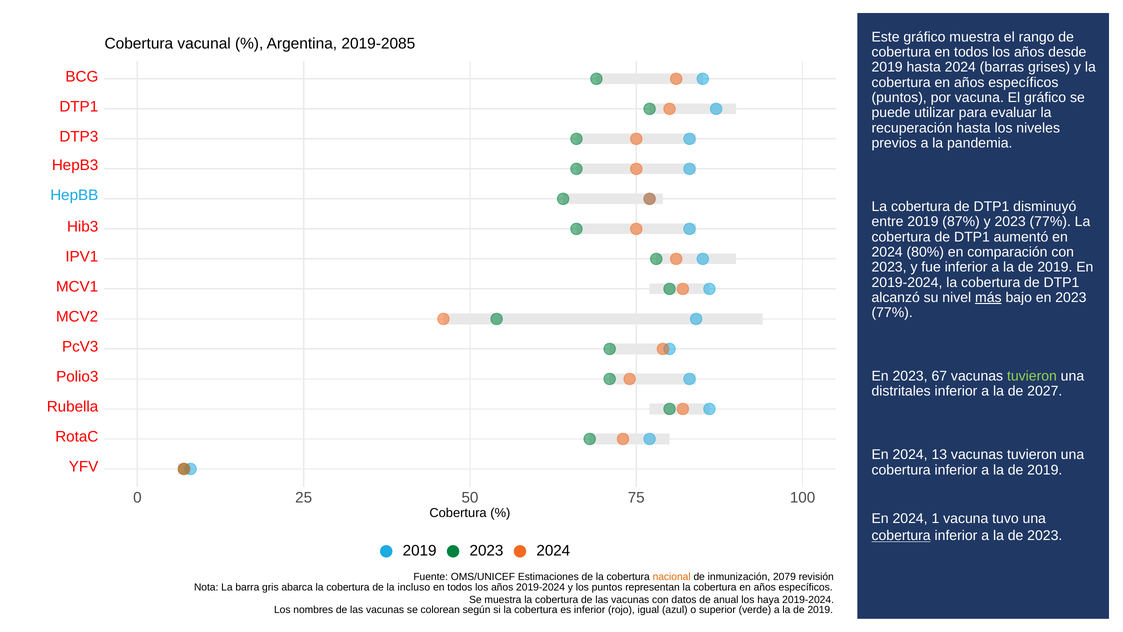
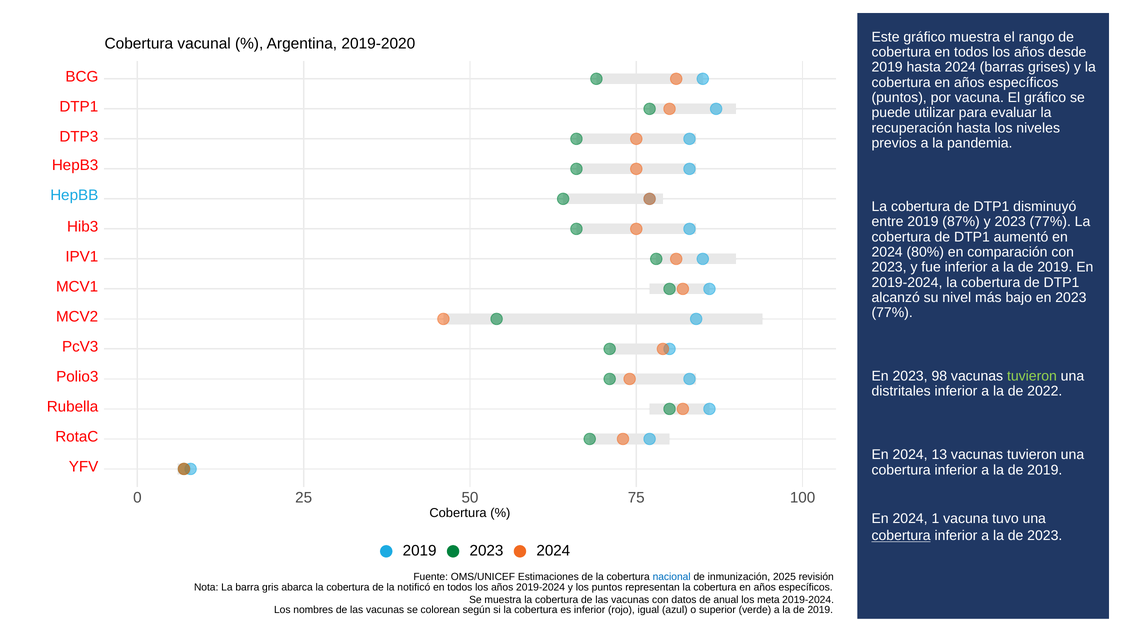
2019-2085: 2019-2085 -> 2019-2020 (378, 43)
más underline: present -> none (988, 297)
67: 67 -> 98 (939, 376)
2027: 2027 -> 2022 (1045, 391)
nacional colour: orange -> blue (672, 576)
2079: 2079 -> 2025 (784, 576)
incluso: incluso -> notificó (414, 587)
haya: haya -> meta (768, 599)
